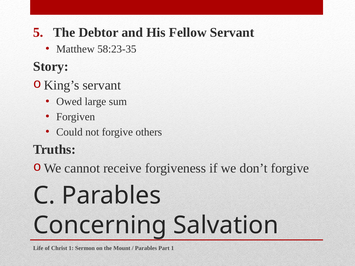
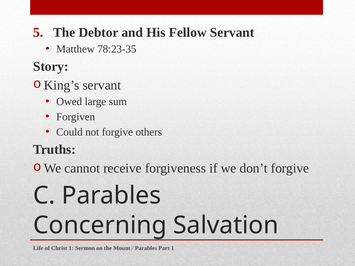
58:23-35: 58:23-35 -> 78:23-35 (117, 49)
